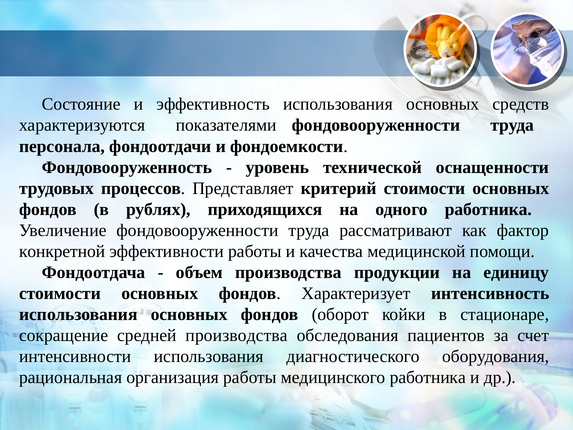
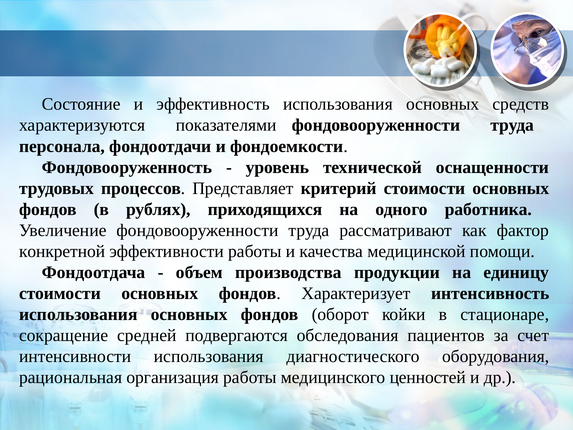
средней производства: производства -> подвергаются (237, 335)
медицинского работника: работника -> ценностей (428, 377)
